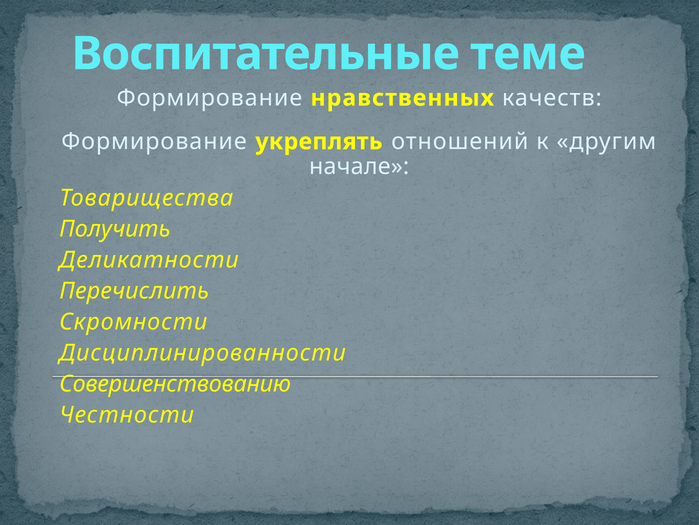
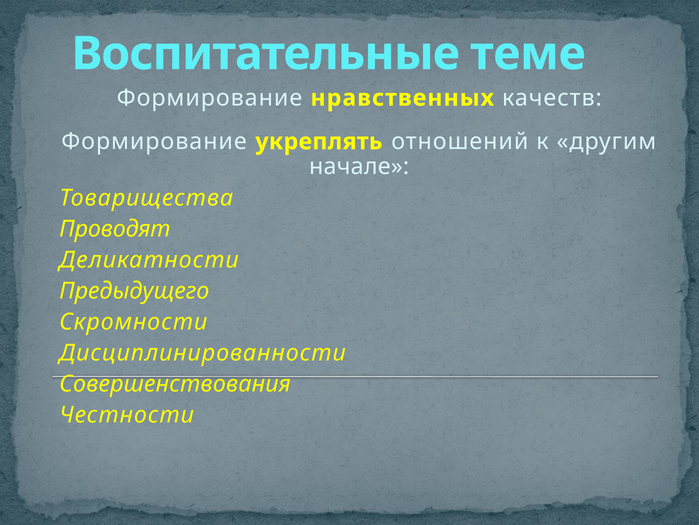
Получить: Получить -> Проводят (115, 229)
Перечислить: Перечислить -> Предыдущего (134, 290)
Совершенствованию: Совершенствованию -> Совершенствования (175, 383)
